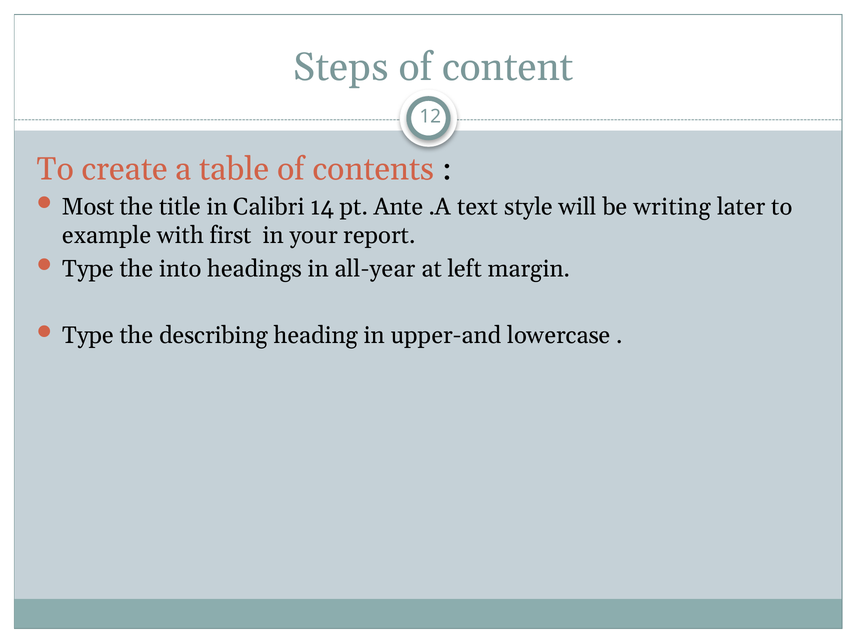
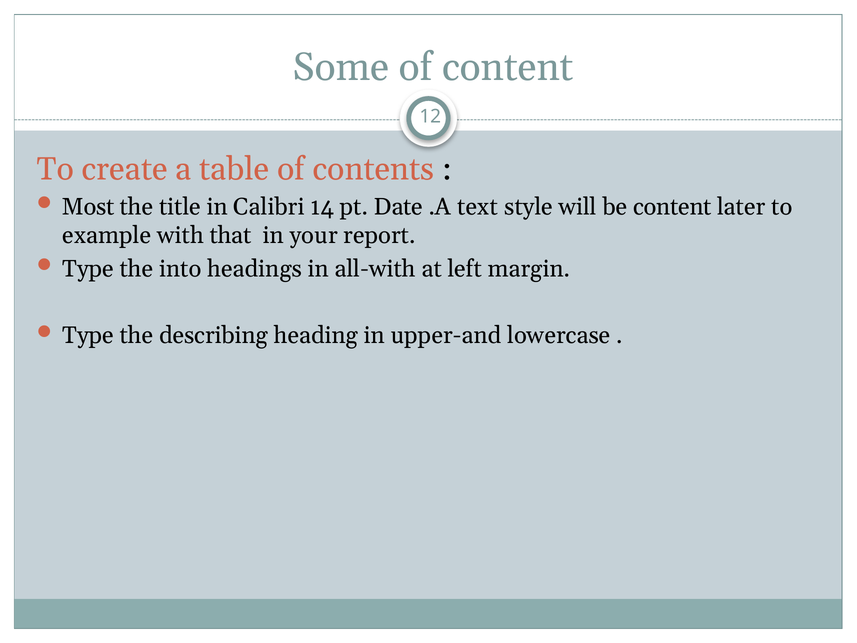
Steps: Steps -> Some (341, 67)
Ante: Ante -> Date (398, 207)
be writing: writing -> content (672, 207)
first: first -> that (231, 235)
all-year: all-year -> all-with (375, 269)
